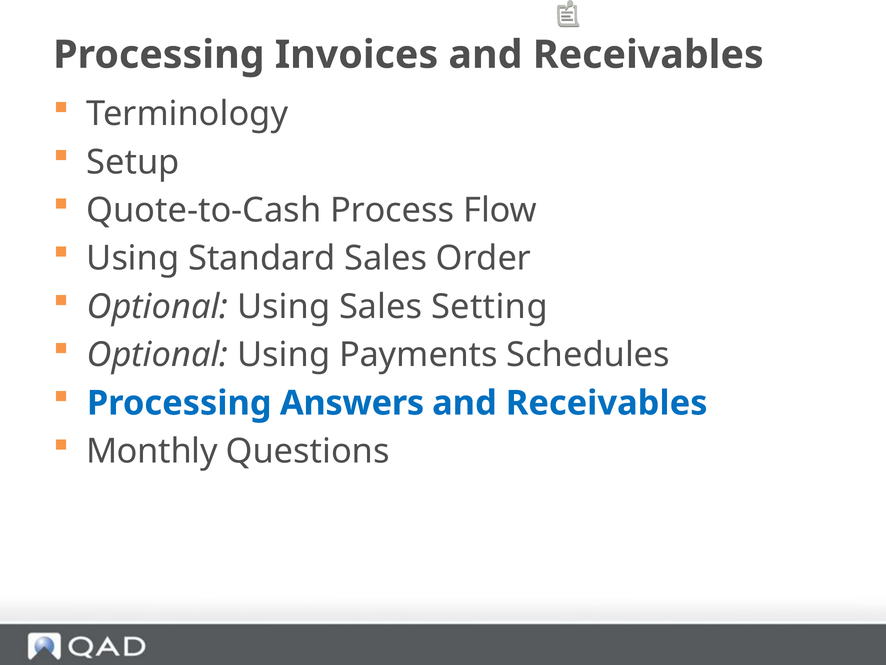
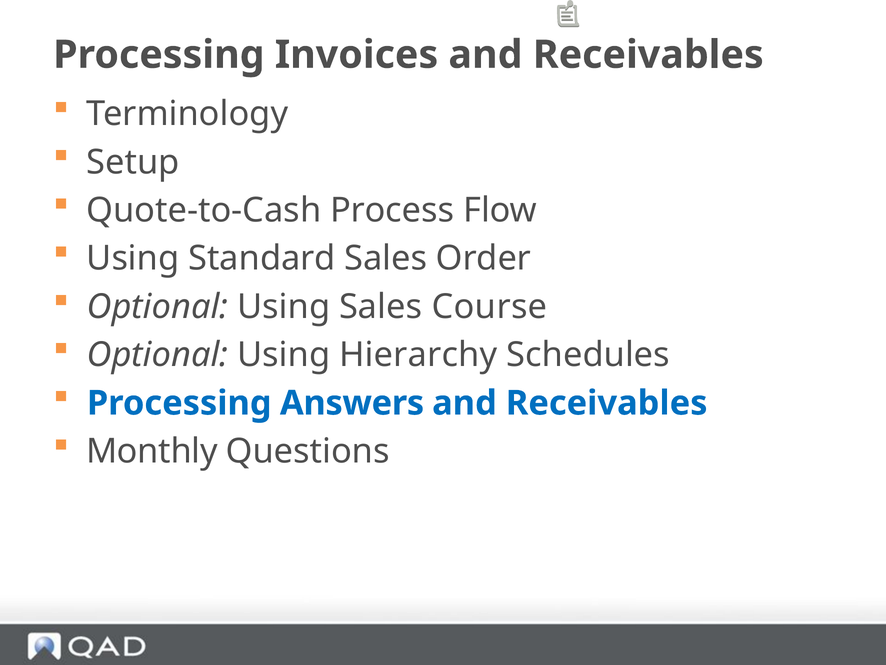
Setting: Setting -> Course (489, 307)
Payments: Payments -> Hierarchy (418, 355)
